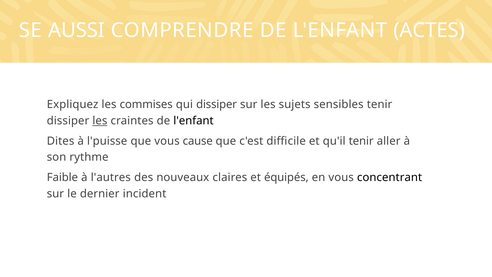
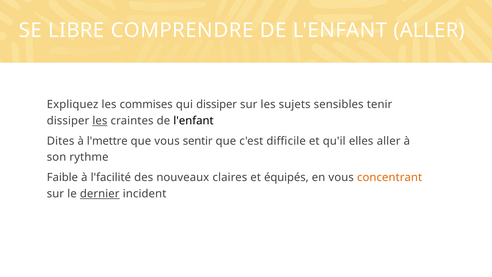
AUSSI: AUSSI -> LIBRE (76, 30)
L'ENFANT ACTES: ACTES -> ALLER (429, 30)
l'puisse: l'puisse -> l'mettre (107, 141)
cause: cause -> sentir (198, 141)
qu'il tenir: tenir -> elles (361, 141)
l'autres: l'autres -> l'facilité (111, 177)
concentrant colour: black -> orange (390, 177)
dernier underline: none -> present (100, 194)
